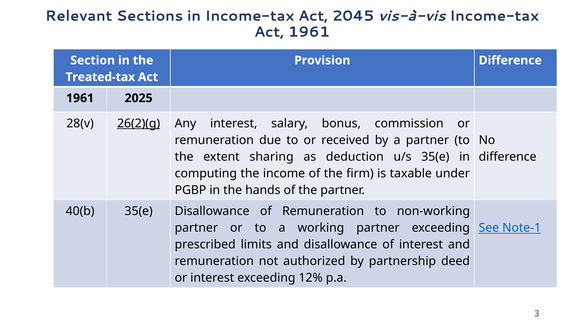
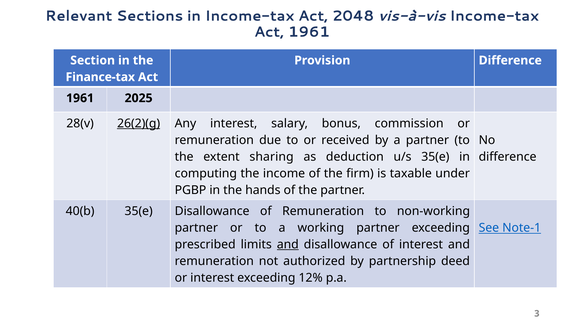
2045: 2045 -> 2048 (353, 16)
Treated-tax: Treated-tax -> Finance-tax (100, 77)
and underline: none -> present (288, 244)
